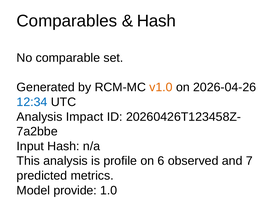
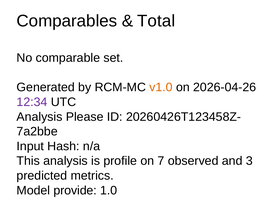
Hash: Hash -> Total (156, 21)
12:34 colour: blue -> purple (32, 102)
Impact: Impact -> Please (85, 117)
6: 6 -> 7 (161, 162)
7: 7 -> 3 (249, 162)
